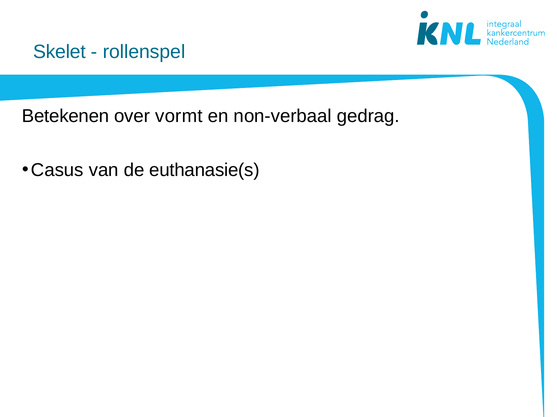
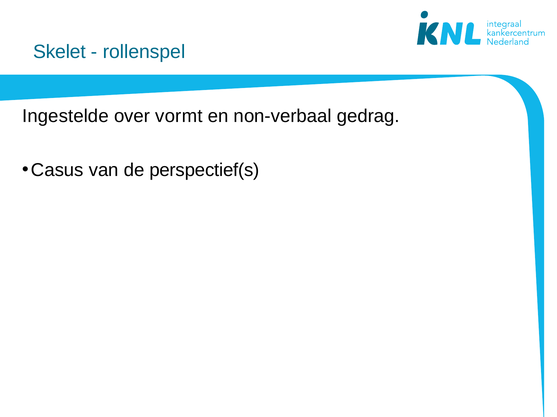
Betekenen: Betekenen -> Ingestelde (65, 116)
euthanasie(s: euthanasie(s -> perspectief(s (204, 170)
